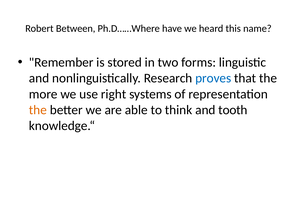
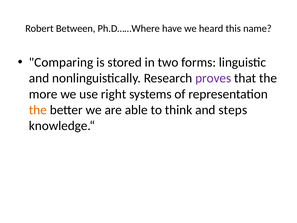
Remember: Remember -> Comparing (61, 62)
proves colour: blue -> purple (213, 78)
tooth: tooth -> steps (233, 110)
